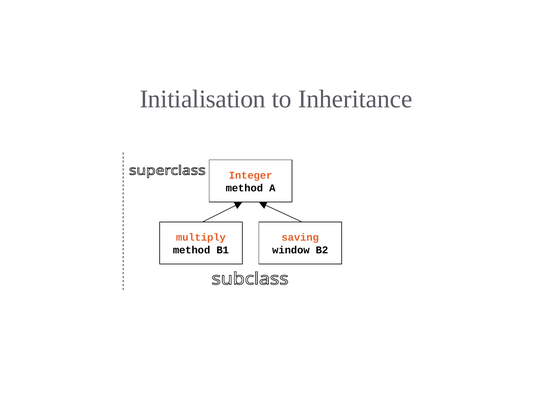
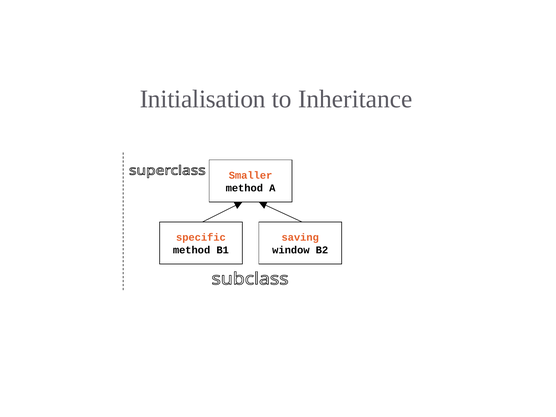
Integer: Integer -> Smaller (251, 175)
multiply: multiply -> specific (201, 237)
